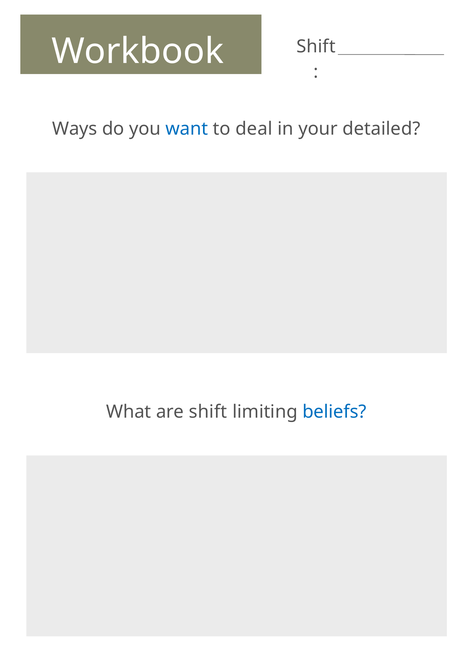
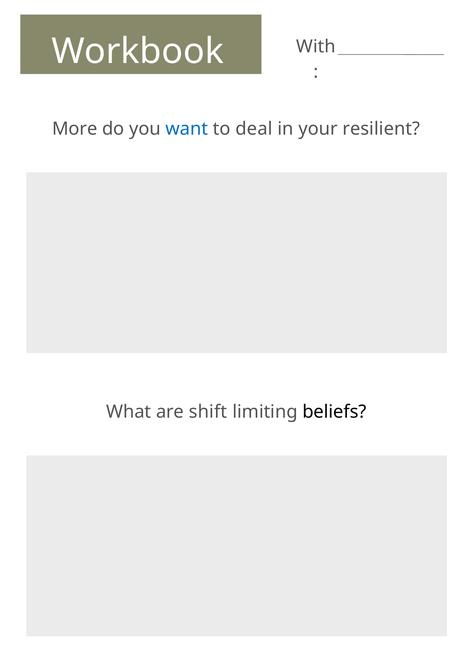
Shift: Shift -> With (316, 46)
Ways: Ways -> More (75, 129)
detailed: detailed -> resilient (381, 129)
beliefs colour: blue -> black (334, 412)
